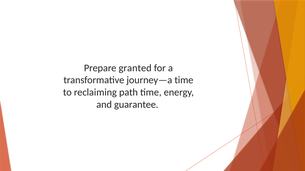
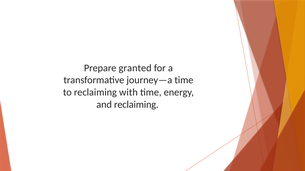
path: path -> with (128, 93)
and guarantee: guarantee -> reclaiming (136, 105)
